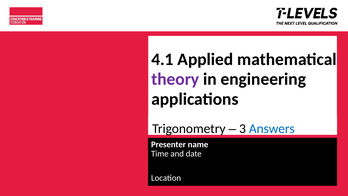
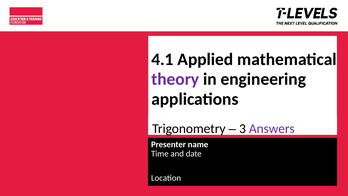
Answers colour: blue -> purple (272, 129)
